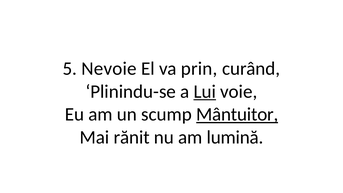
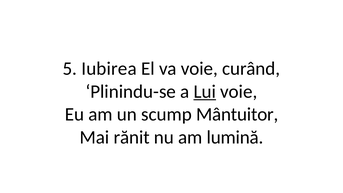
Nevoie: Nevoie -> Iubirea (109, 69)
va prin: prin -> voie (199, 69)
Mântuitor underline: present -> none (237, 114)
